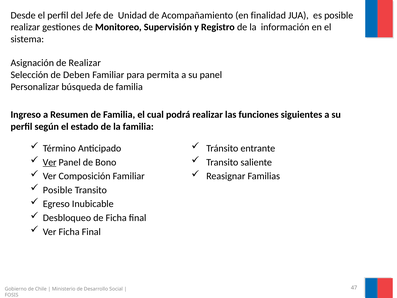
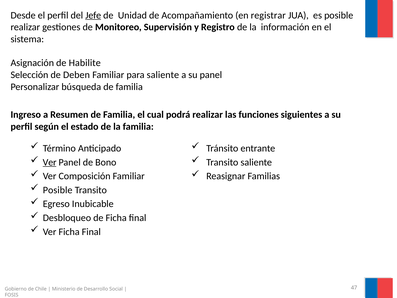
Jefe underline: none -> present (93, 15)
finalidad: finalidad -> registrar (268, 15)
de Realizar: Realizar -> Habilite (85, 63)
para permita: permita -> saliente (163, 75)
